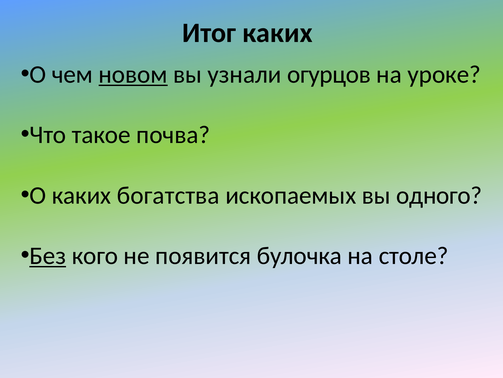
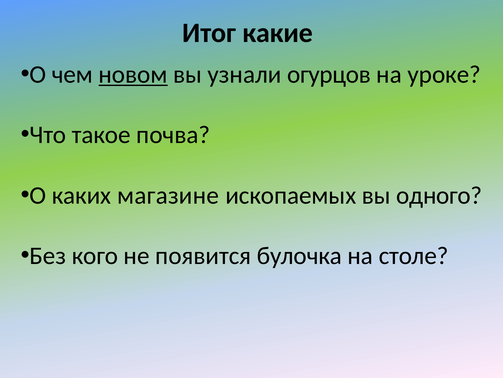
Итог каких: каких -> какие (278, 33)
богатства: богатства -> магазине (168, 195)
Без underline: present -> none (48, 255)
